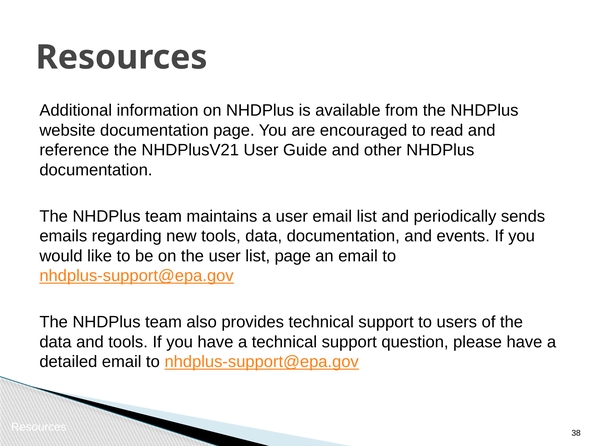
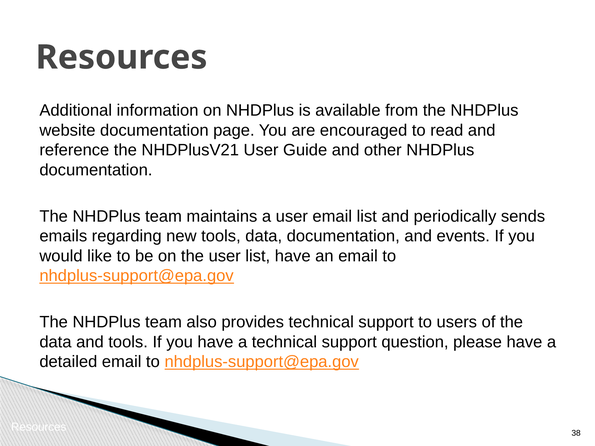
list page: page -> have (293, 256)
